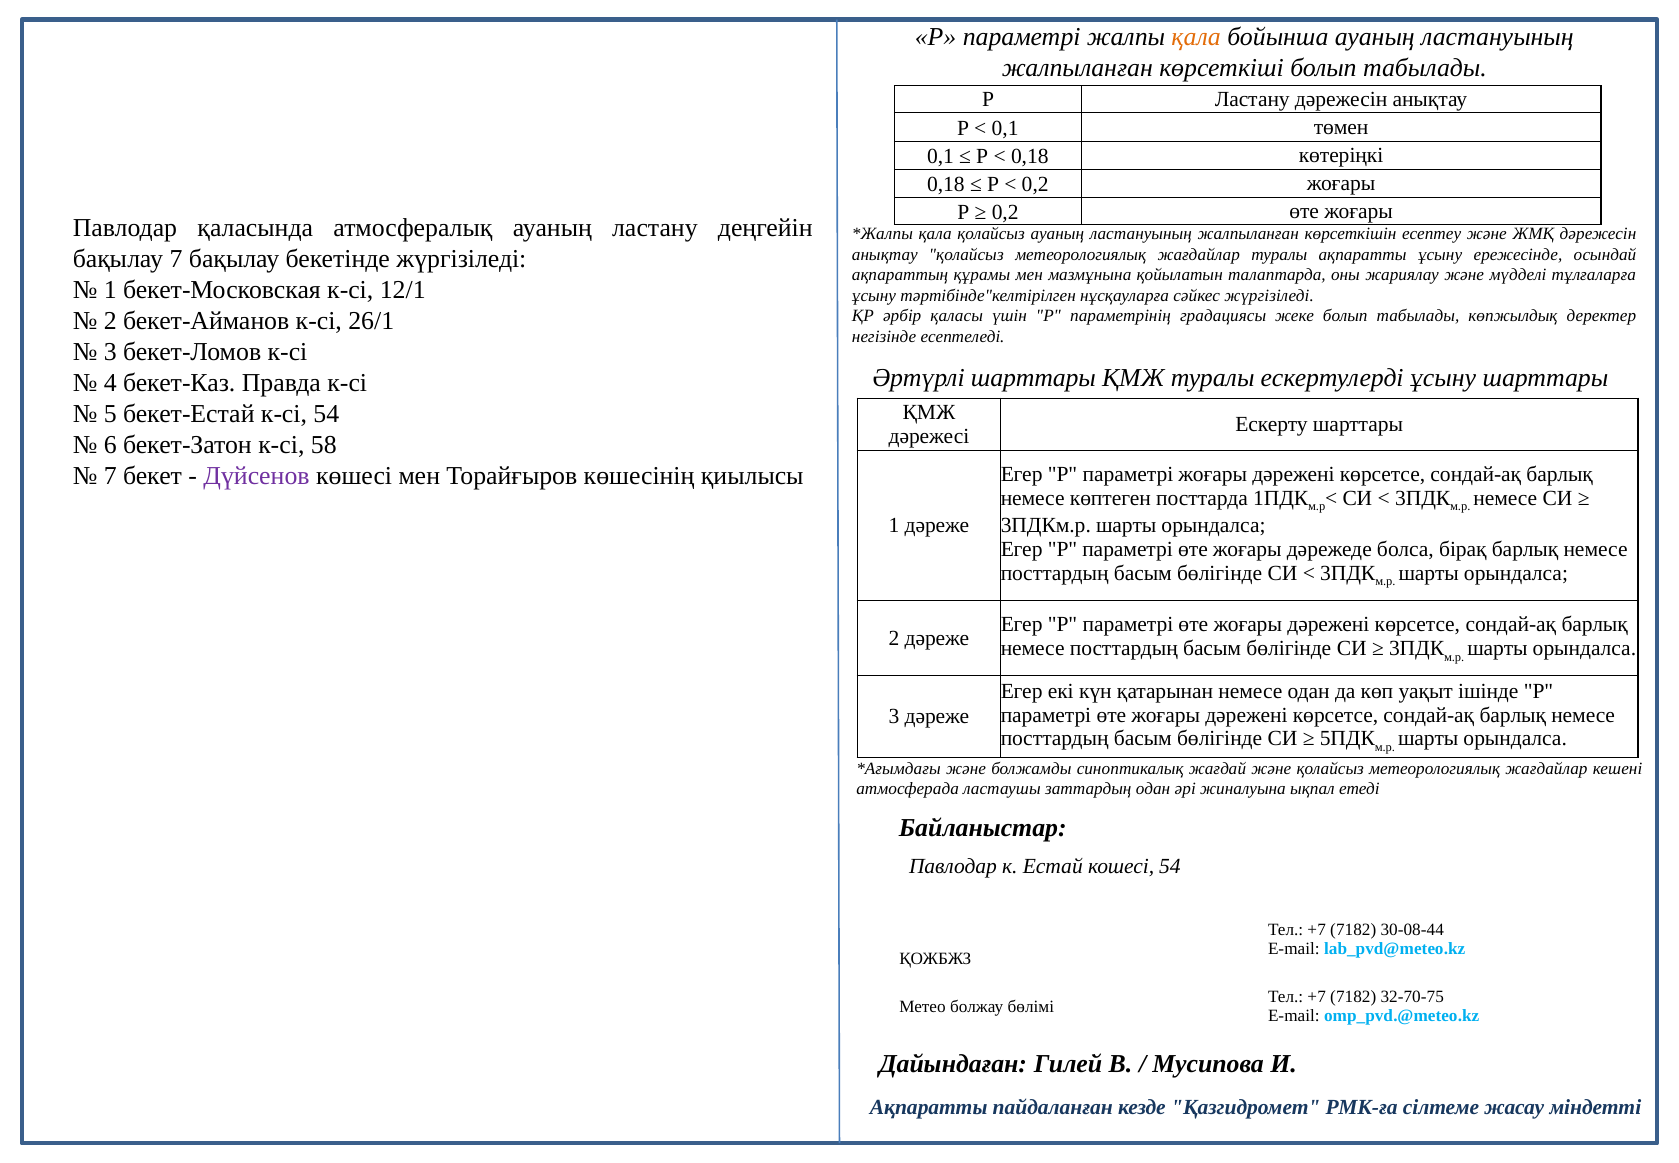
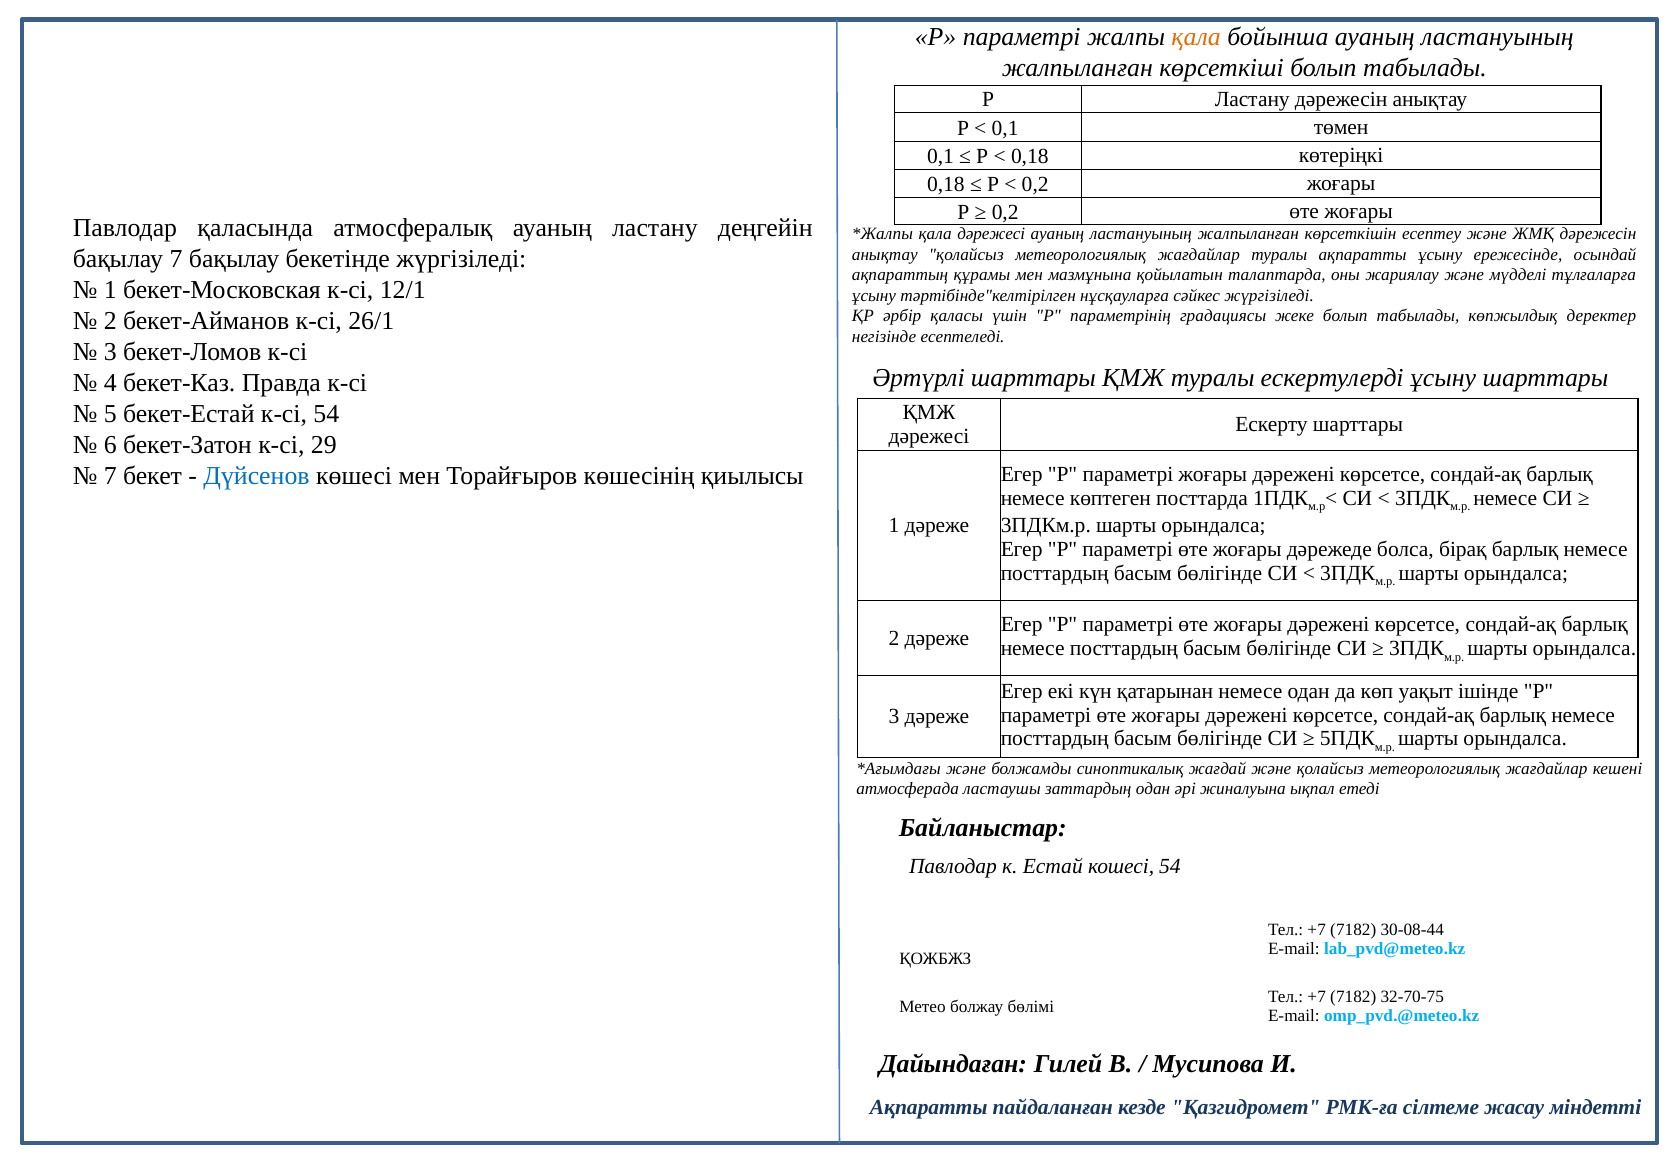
қала қолайсыз: қолайсыз -> дәрежесі (991, 234)
58: 58 -> 29 (324, 445)
Дүйсенов colour: purple -> blue (256, 476)
